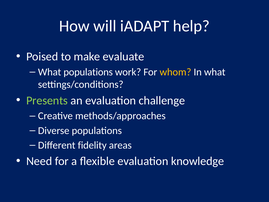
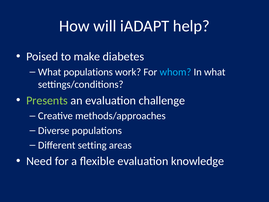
evaluate: evaluate -> diabetes (123, 56)
whom colour: yellow -> light blue (175, 72)
fidelity: fidelity -> setting (92, 145)
